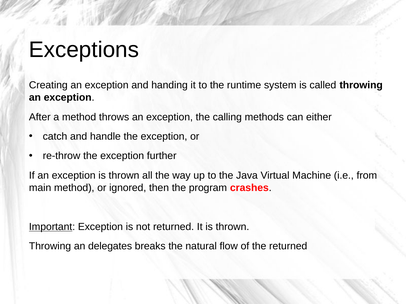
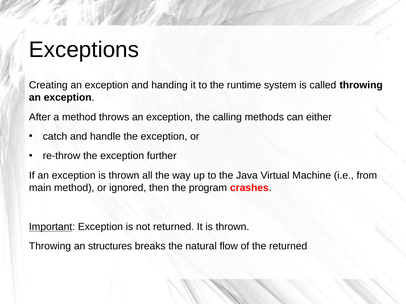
delegates: delegates -> structures (110, 247)
